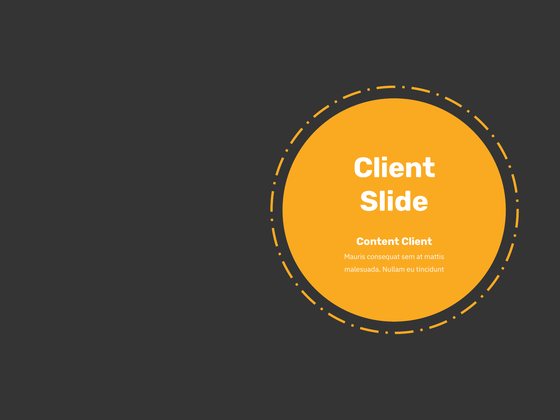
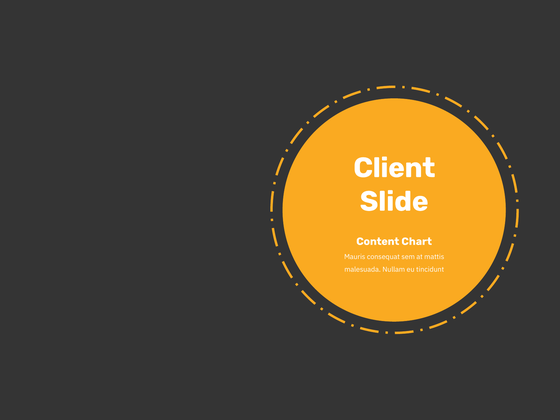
Content Client: Client -> Chart (417, 241)
